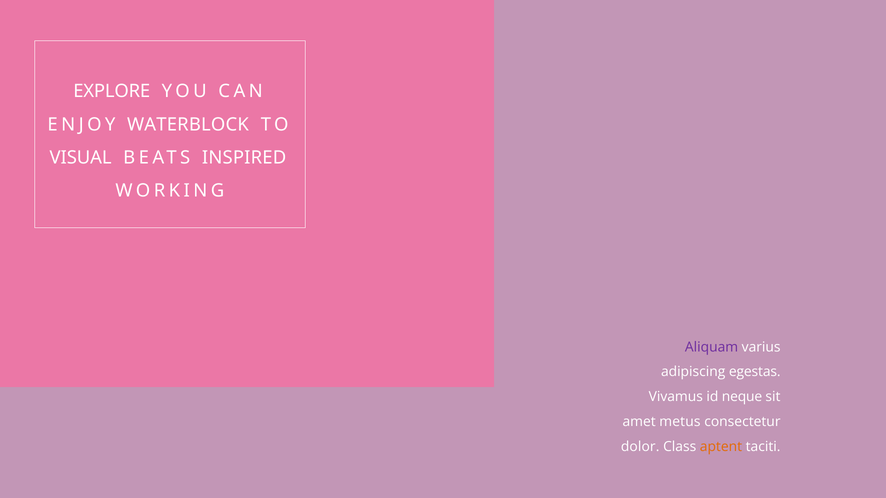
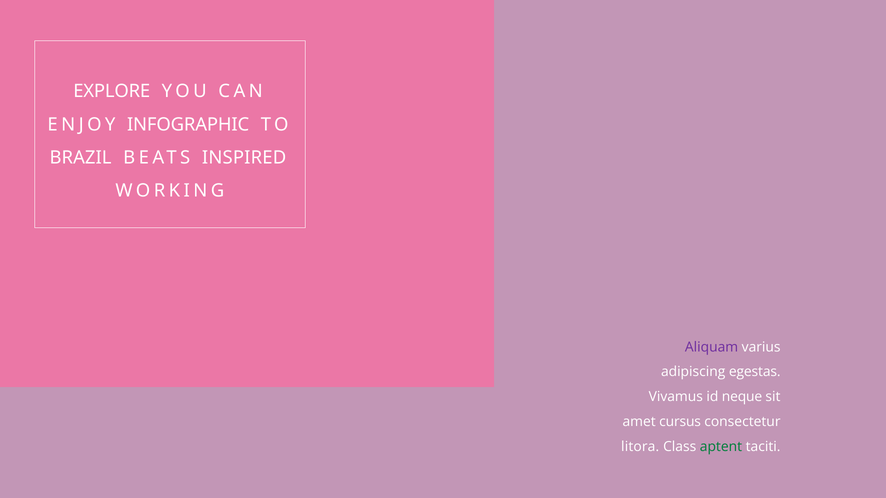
WATERBLOCK: WATERBLOCK -> INFOGRAPHIC (188, 125)
VISUAL: VISUAL -> BRAZIL (81, 158)
metus: metus -> cursus (680, 422)
dolor: dolor -> litora (640, 447)
aptent colour: orange -> green (721, 447)
